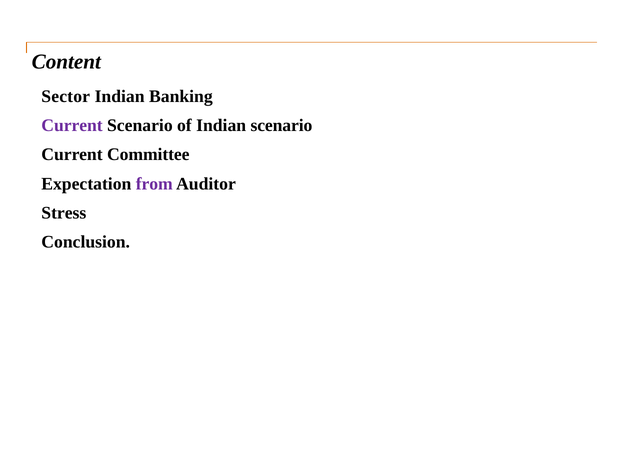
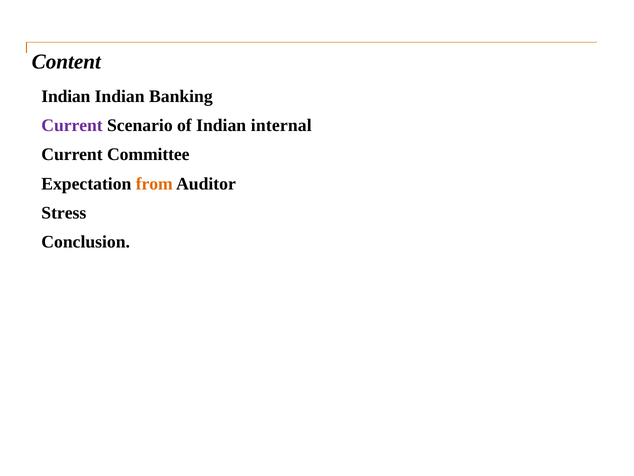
Sector: Sector -> Indian (66, 96)
Indian scenario: scenario -> internal (281, 125)
from colour: purple -> orange (154, 184)
